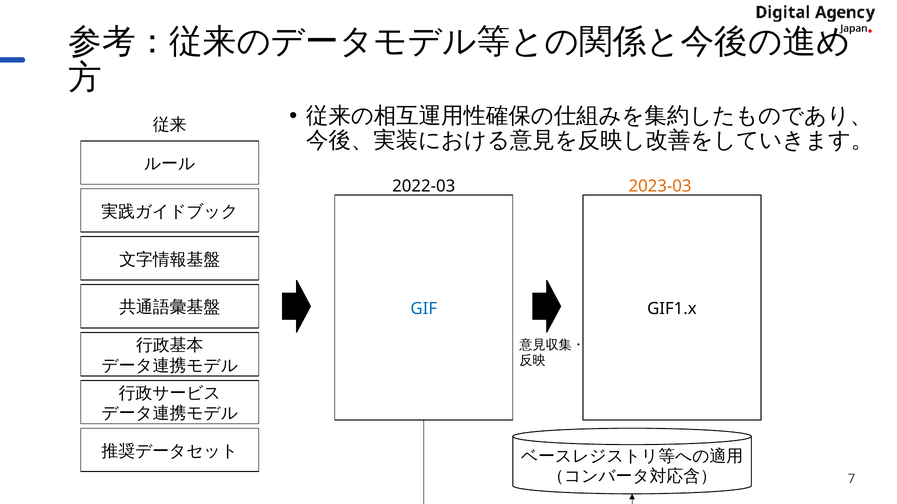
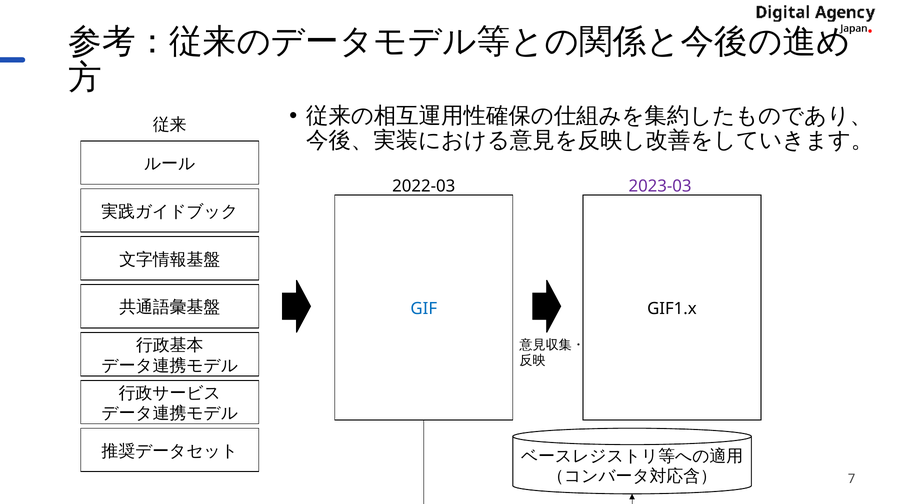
2023-03 colour: orange -> purple (660, 186)
